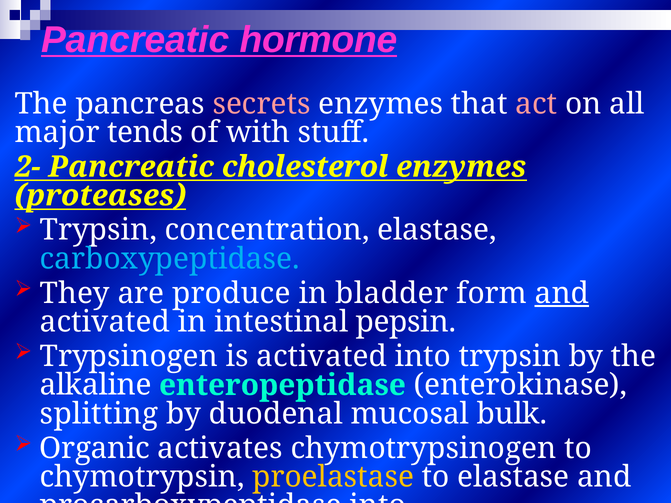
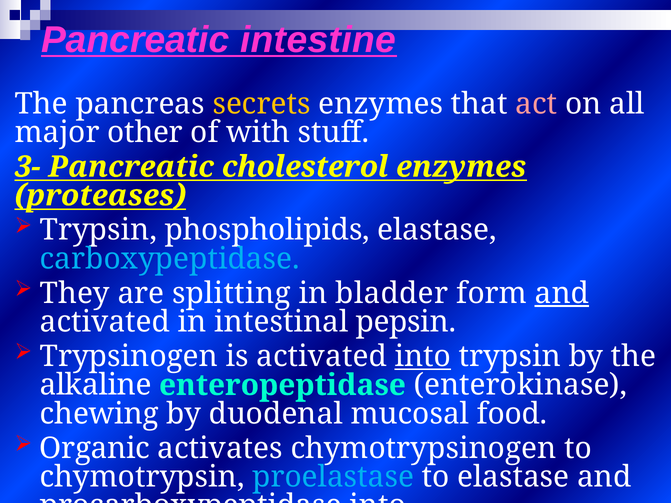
hormone: hormone -> intestine (318, 40)
secrets colour: pink -> yellow (262, 104)
tends: tends -> other (145, 132)
2-: 2- -> 3- (28, 167)
concentration: concentration -> phospholipids (267, 230)
produce: produce -> splitting (231, 293)
into underline: none -> present (423, 357)
splitting: splitting -> chewing (99, 414)
bulk: bulk -> food (512, 414)
proelastase colour: yellow -> light blue (333, 477)
